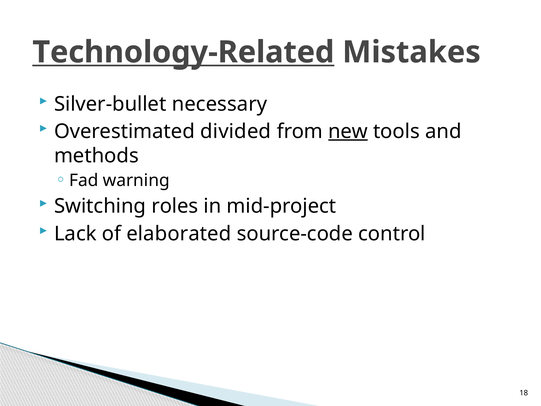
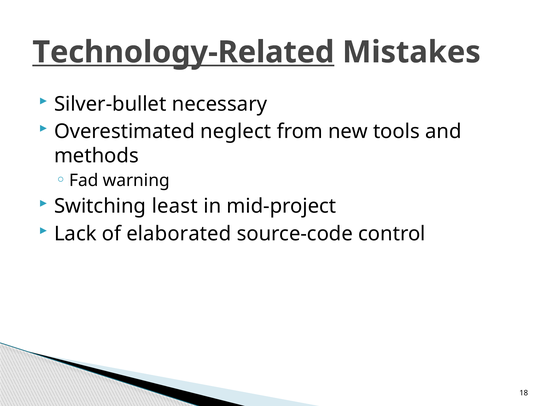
divided: divided -> neglect (236, 131)
new underline: present -> none (348, 131)
roles: roles -> least (175, 206)
